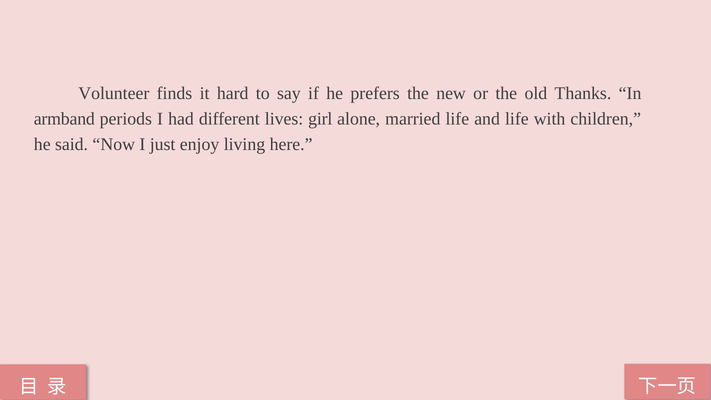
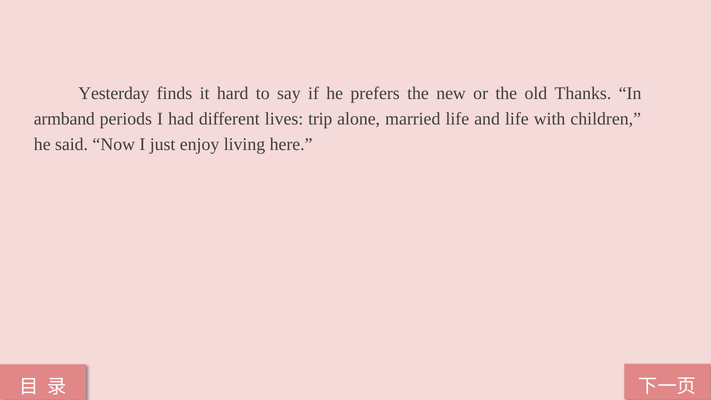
Volunteer: Volunteer -> Yesterday (114, 93)
girl: girl -> trip (320, 119)
